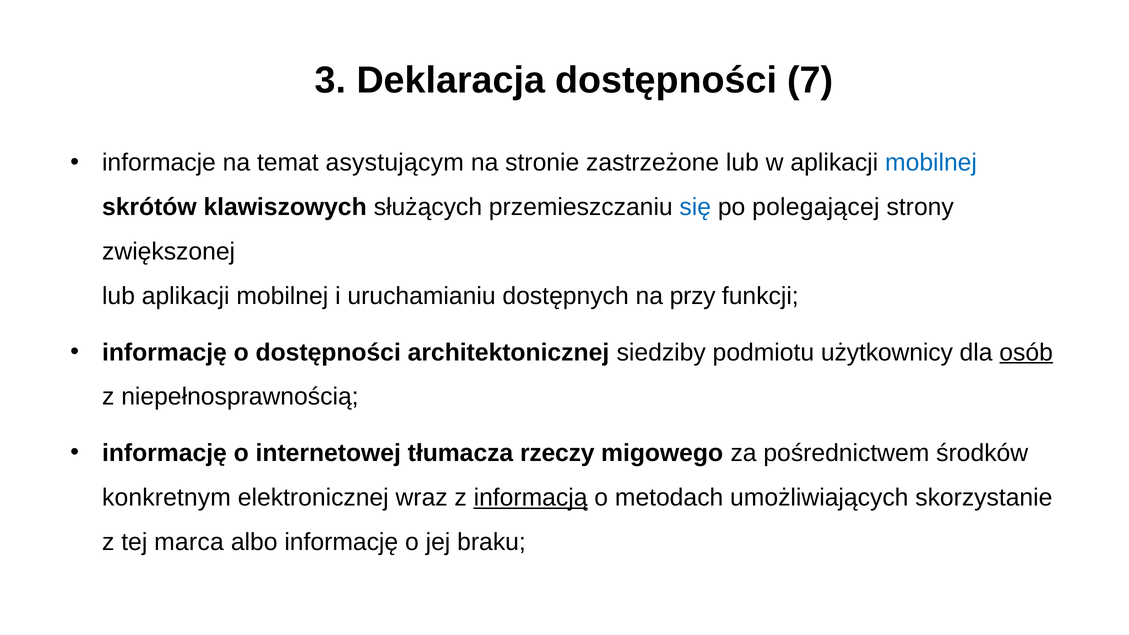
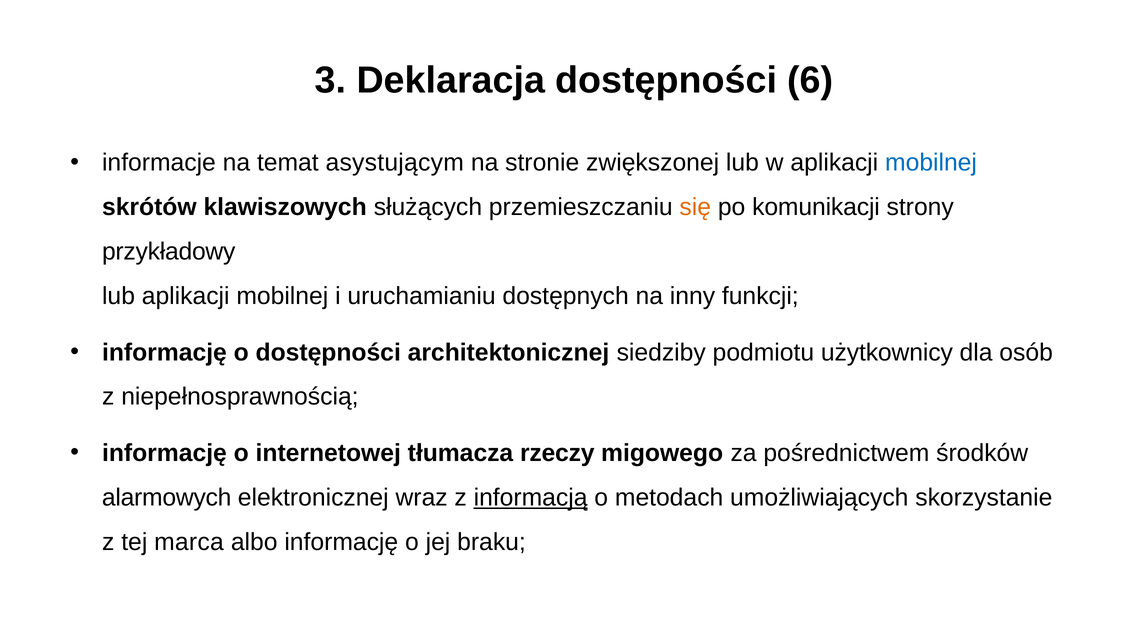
7: 7 -> 6 (810, 80)
zastrzeżone: zastrzeżone -> zwiększonej (653, 163)
się colour: blue -> orange (695, 207)
polegającej: polegającej -> komunikacji (816, 207)
zwiększonej: zwiększonej -> przykładowy (169, 252)
przy: przy -> inny (693, 296)
osób underline: present -> none (1026, 352)
konkretnym: konkretnym -> alarmowych (167, 497)
